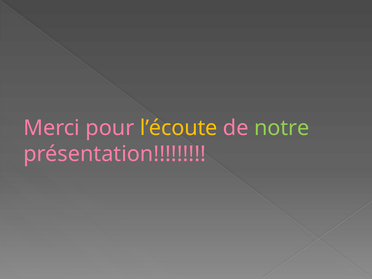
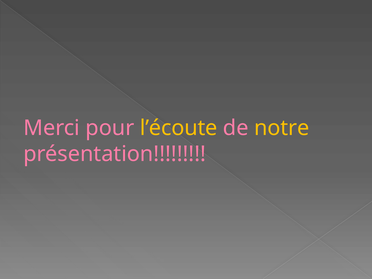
notre colour: light green -> yellow (282, 128)
